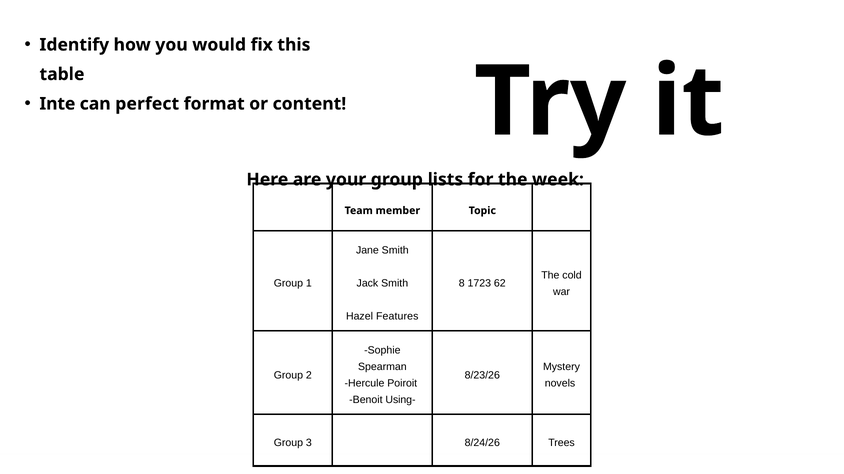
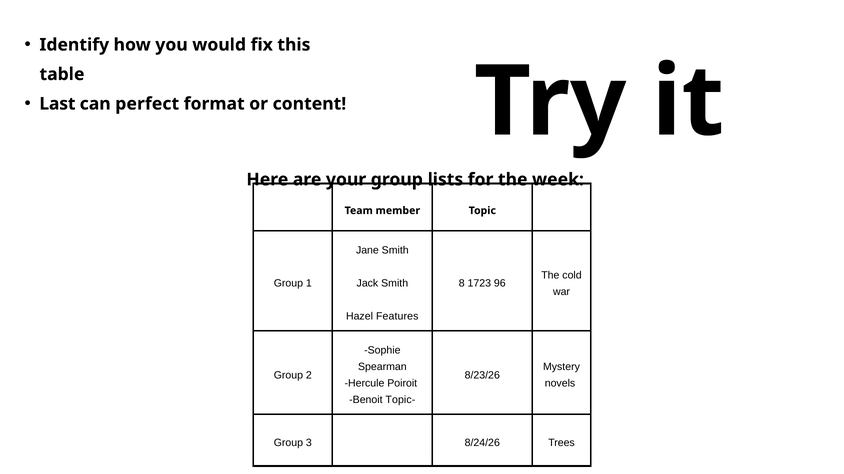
Inte: Inte -> Last (57, 104)
62: 62 -> 96 (500, 284)
Using-: Using- -> Topic- (400, 400)
